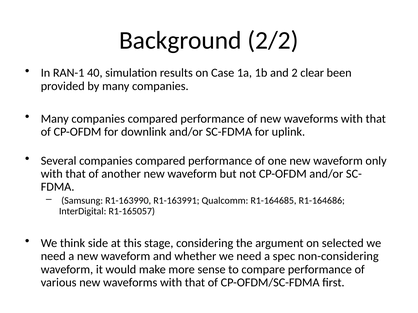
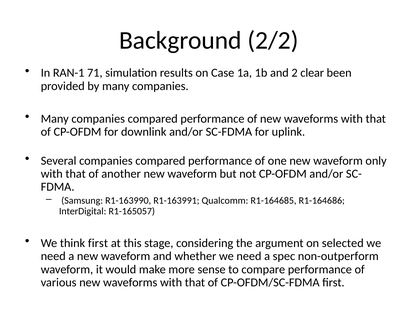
40: 40 -> 71 (95, 73)
think side: side -> first (98, 243)
non-considering: non-considering -> non-outperform (338, 257)
